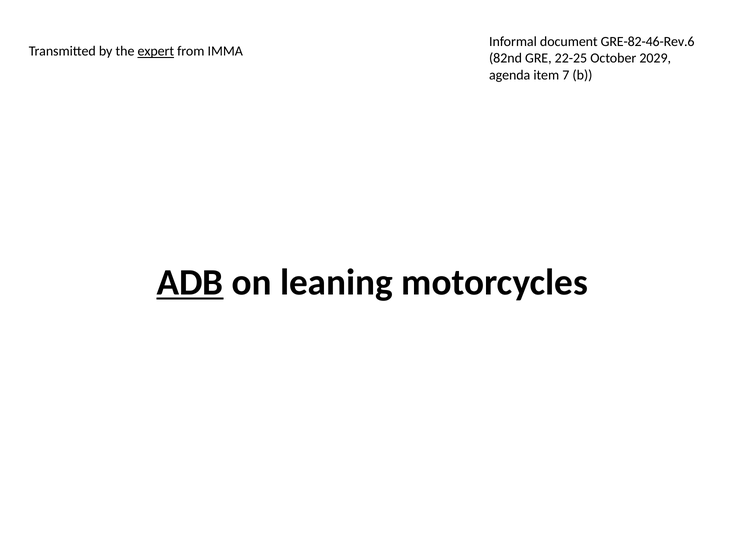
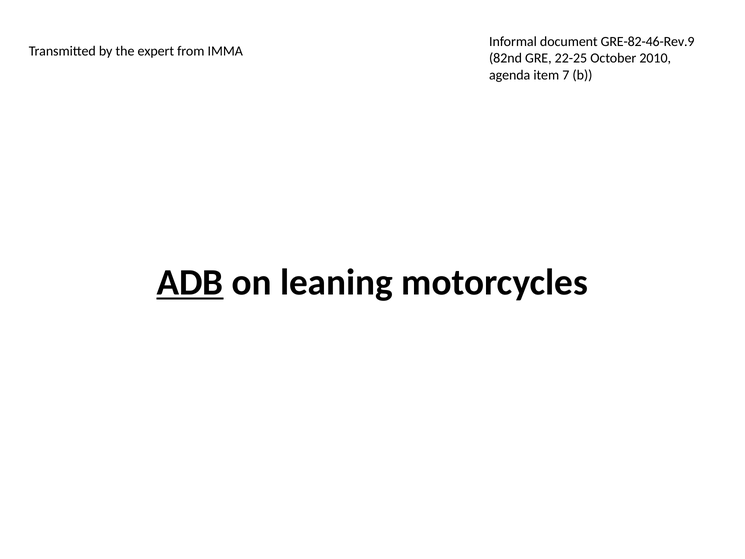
GRE-82-46-Rev.6: GRE-82-46-Rev.6 -> GRE-82-46-Rev.9 (648, 41)
expert underline: present -> none (156, 51)
2029: 2029 -> 2010 (655, 58)
